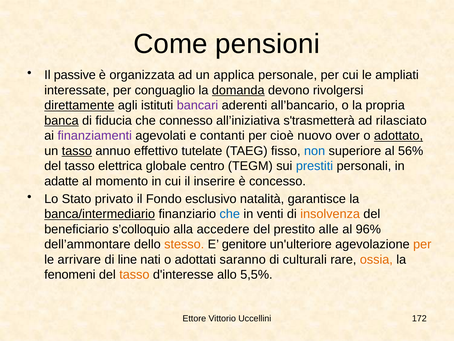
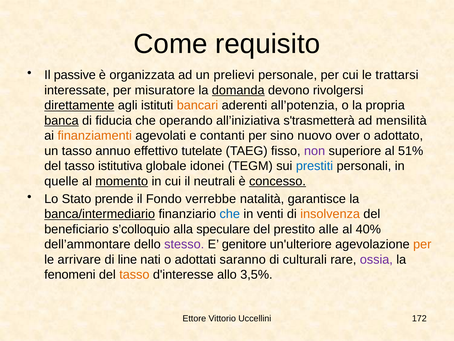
pensioni: pensioni -> requisito (268, 44)
applica: applica -> prelievi (234, 75)
ampliati: ampliati -> trattarsi (397, 75)
conguaglio: conguaglio -> misuratore (165, 90)
bancari colour: purple -> orange (197, 105)
all’bancario: all’bancario -> all’potenzia (304, 105)
connesso: connesso -> operando (186, 120)
rilasciato: rilasciato -> mensilità (401, 120)
finanziamenti colour: purple -> orange (95, 136)
cioè: cioè -> sino (282, 136)
adottato underline: present -> none (399, 136)
tasso underline: present -> none (77, 151)
non colour: blue -> purple (315, 151)
56%: 56% -> 51% (411, 151)
elettrica: elettrica -> istitutiva (120, 166)
centro: centro -> idonei (207, 166)
adatte: adatte -> quelle (61, 181)
momento underline: none -> present (122, 181)
inserire: inserire -> neutrali (214, 181)
concesso underline: none -> present (277, 181)
privato: privato -> prende (114, 199)
esclusivo: esclusivo -> verrebbe (211, 199)
accedere: accedere -> speculare (223, 229)
96%: 96% -> 40% (368, 229)
stesso colour: orange -> purple (184, 244)
ossia colour: orange -> purple (376, 259)
5,5%: 5,5% -> 3,5% (256, 274)
